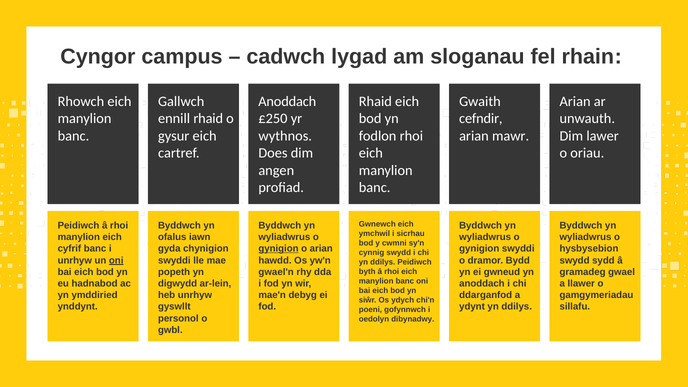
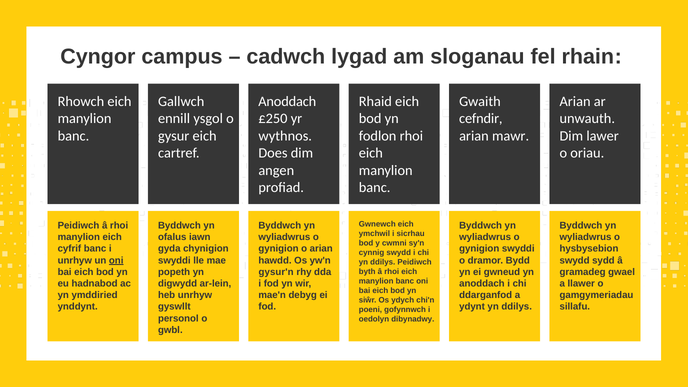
ennill rhaid: rhaid -> ysgol (208, 119)
gynigion underline: present -> none (278, 249)
gwael'n: gwael'n -> gysur'n (276, 272)
